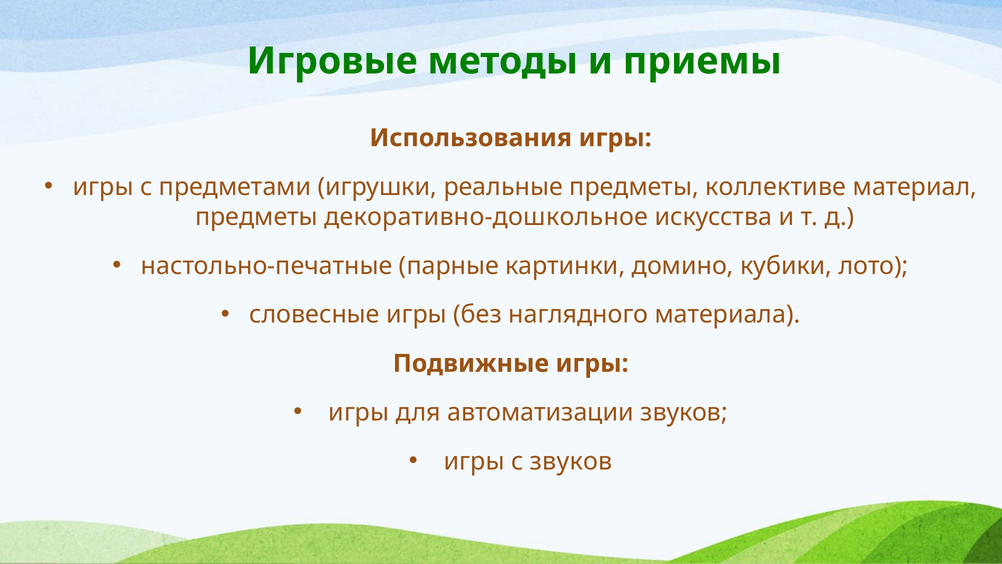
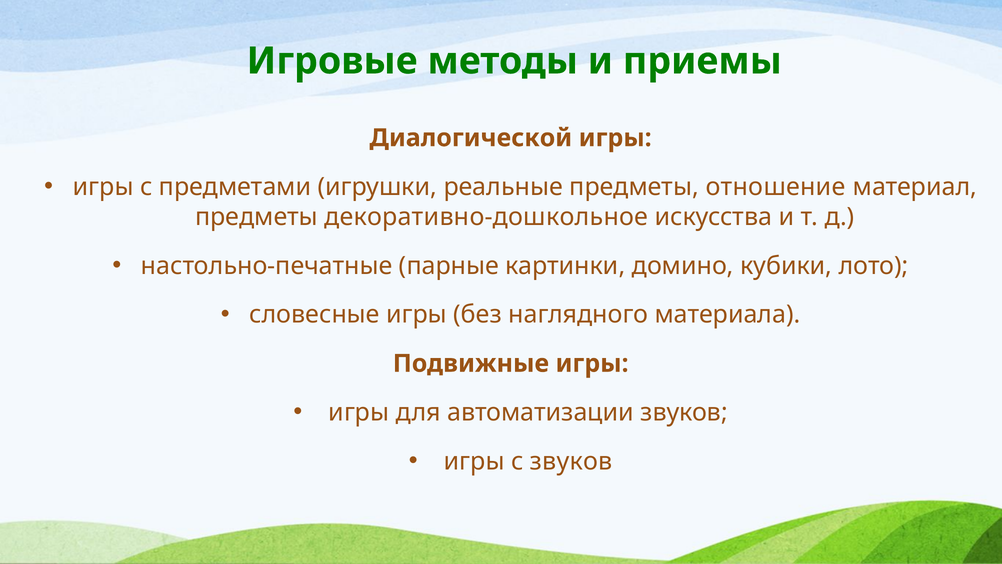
Использования: Использования -> Диалогической (471, 138)
коллективе: коллективе -> отношение (776, 187)
